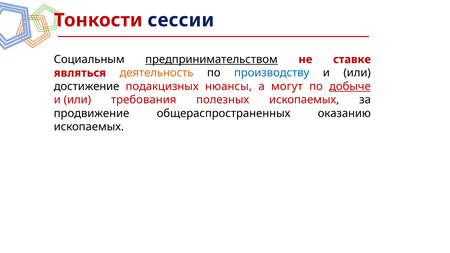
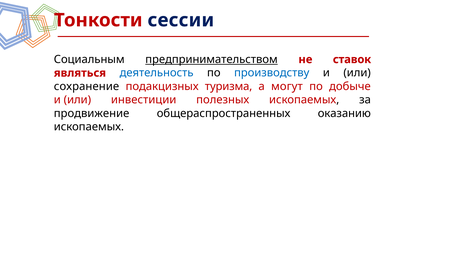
ставке: ставке -> ставок (352, 59)
деятельность colour: orange -> blue (157, 73)
достижение: достижение -> сохранение (87, 86)
нюансы: нюансы -> туризма (229, 86)
добыче underline: present -> none (350, 86)
требования: требования -> инвестиции (144, 100)
